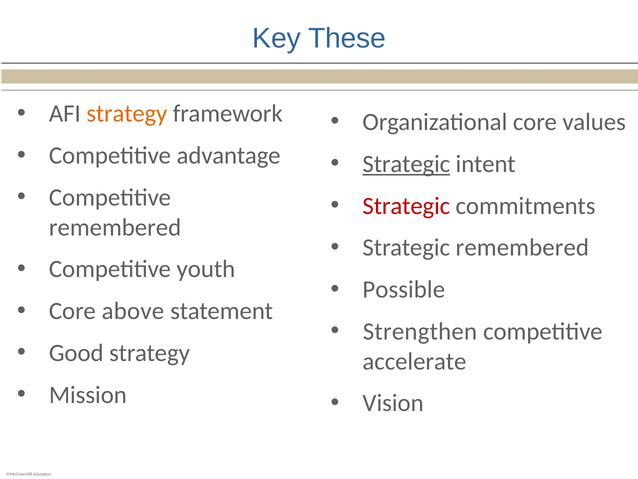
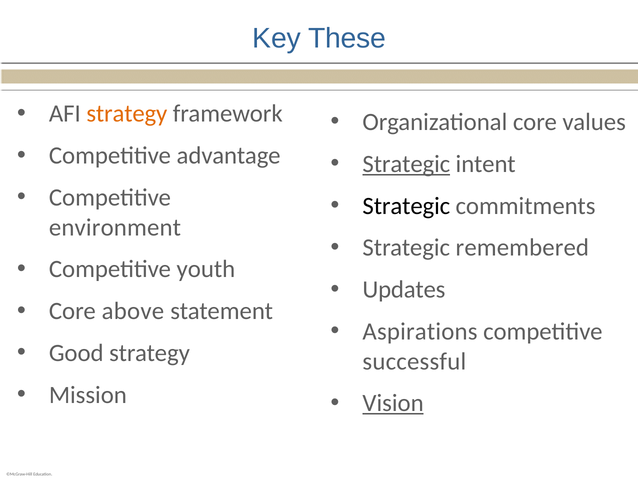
Strategic colour: red -> black (406, 206)
remembered: remembered -> environment (115, 227)
Possible: Possible -> Updates (404, 289)
Strengthen: Strengthen -> Aspirations (420, 331)
accelerate: accelerate -> successful (414, 361)
Vision underline: none -> present (393, 403)
